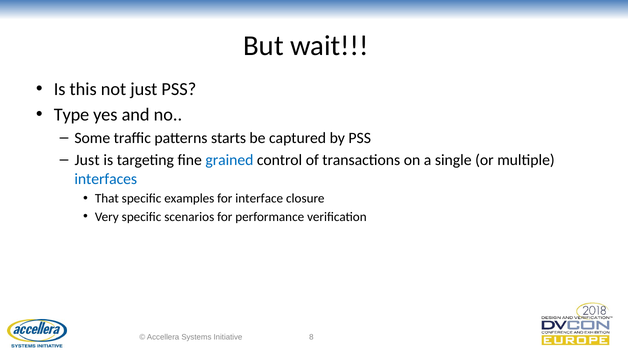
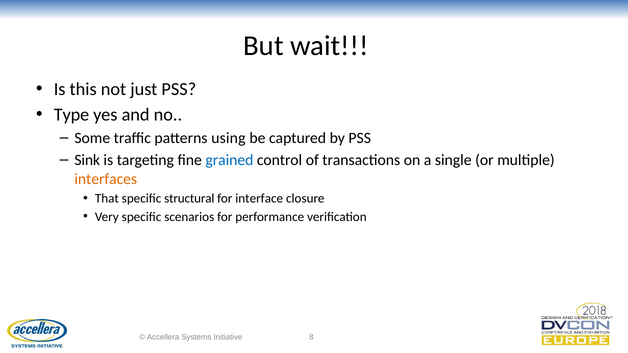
starts: starts -> using (228, 138)
Just: Just -> Sink (87, 160)
interfaces colour: blue -> orange (106, 179)
examples: examples -> structural (189, 199)
